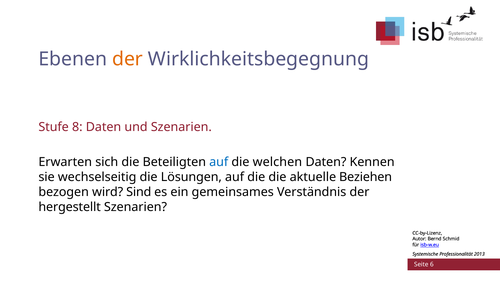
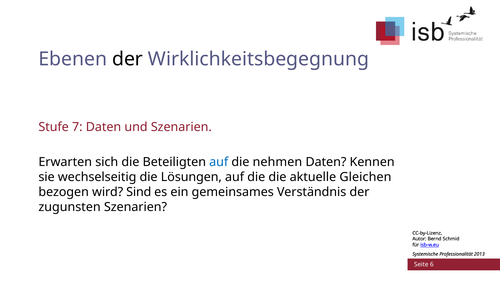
der colour: orange -> black (128, 59)
8: 8 -> 7 (77, 127)
welchen: welchen -> nehmen (277, 162)
Beziehen: Beziehen -> Gleichen (365, 177)
hergestellt: hergestellt -> zugunsten (70, 207)
